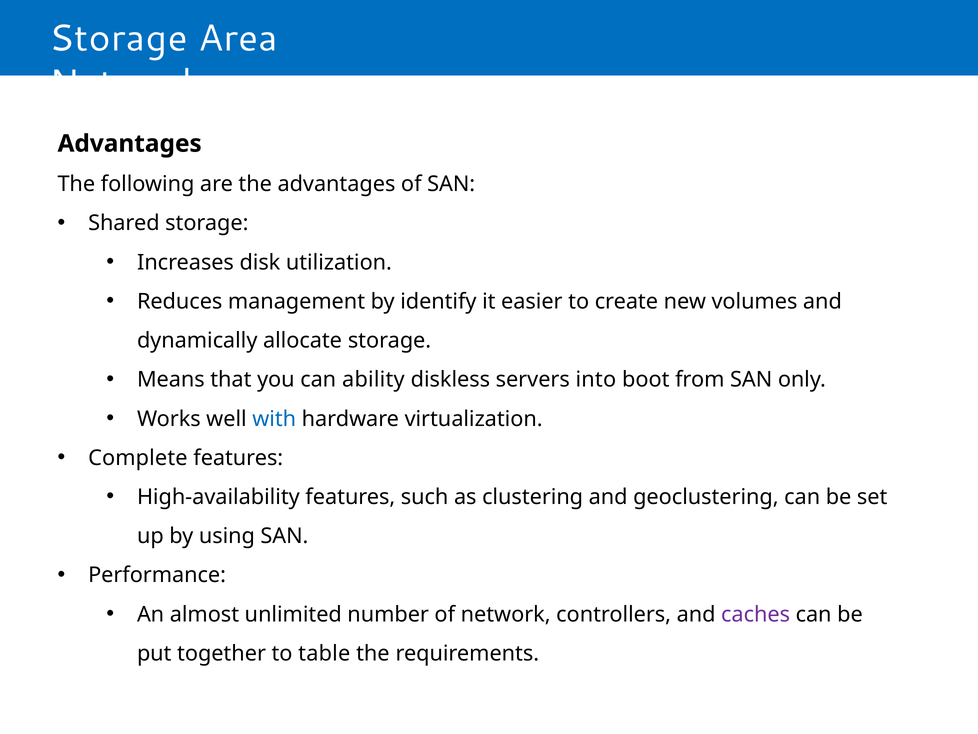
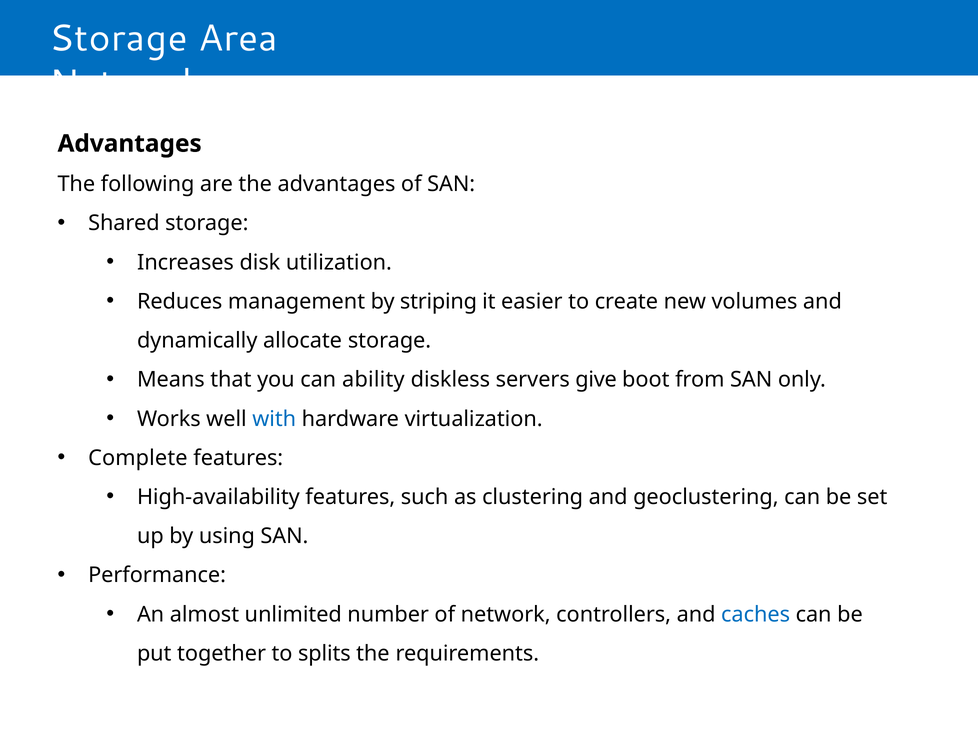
identify: identify -> striping (438, 301)
into: into -> give (596, 379)
caches colour: purple -> blue (756, 614)
table: table -> splits (324, 653)
